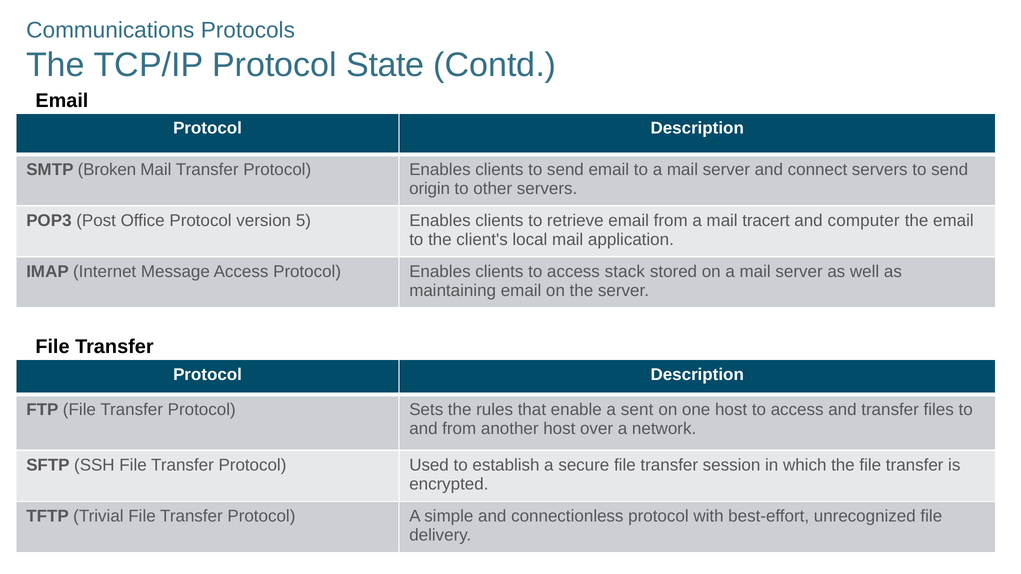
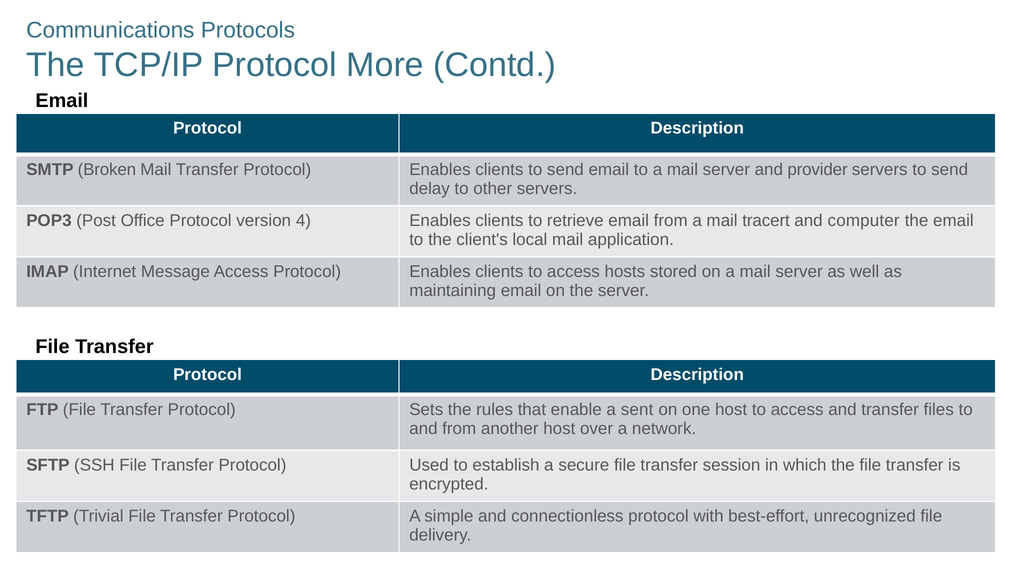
State: State -> More (385, 65)
connect: connect -> provider (818, 170)
origin: origin -> delay (430, 189)
5: 5 -> 4 (303, 221)
stack: stack -> hosts (625, 272)
